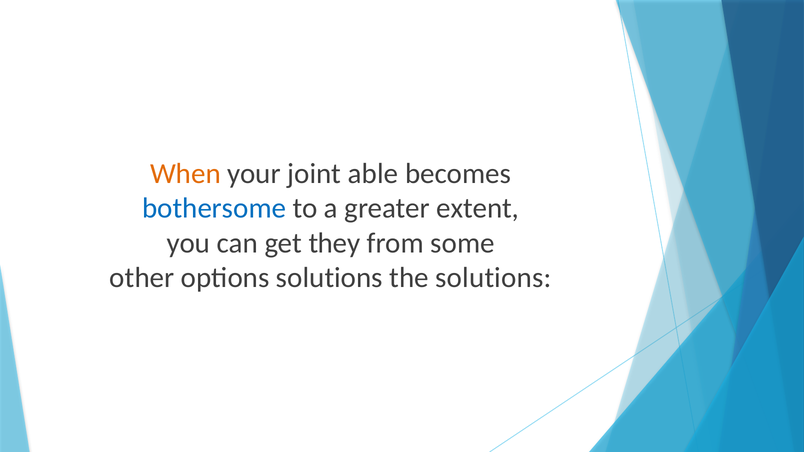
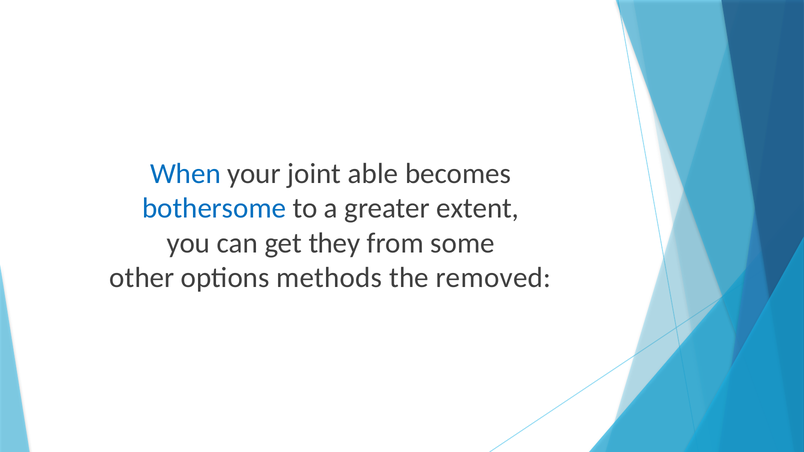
When colour: orange -> blue (185, 174)
options solutions: solutions -> methods (329, 278)
the solutions: solutions -> removed (493, 278)
